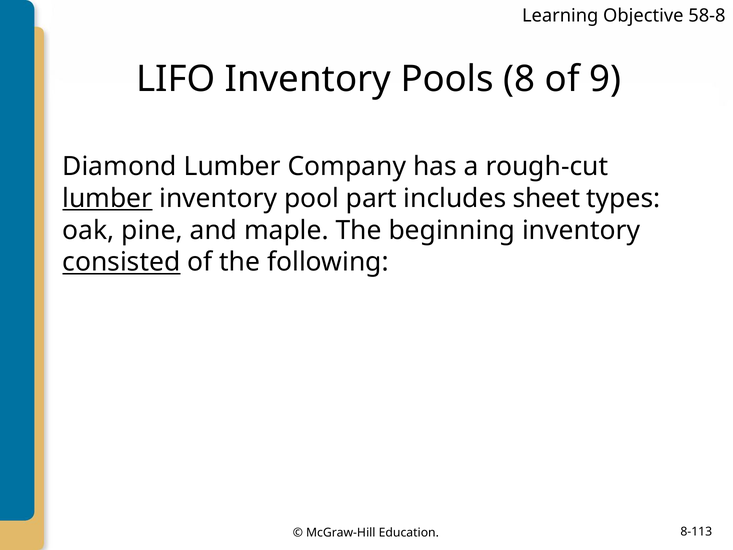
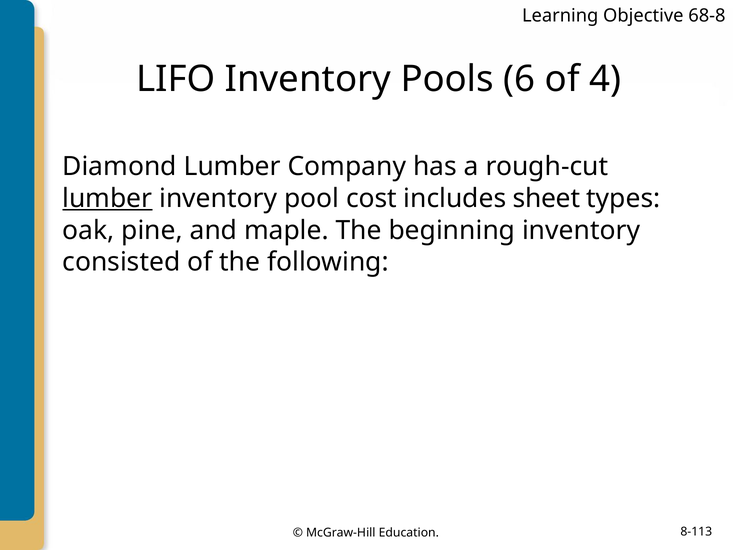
58-8: 58-8 -> 68-8 (707, 16)
8: 8 -> 6 (519, 79)
9: 9 -> 4 (605, 79)
part: part -> cost (371, 198)
consisted underline: present -> none (121, 262)
